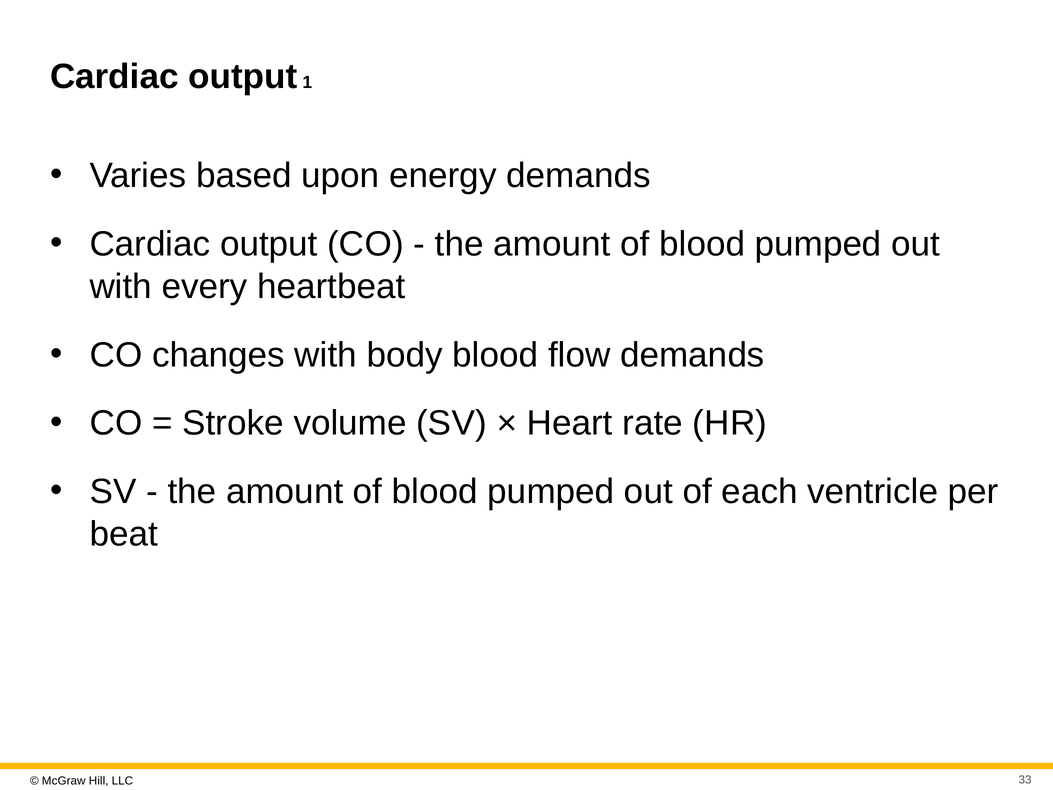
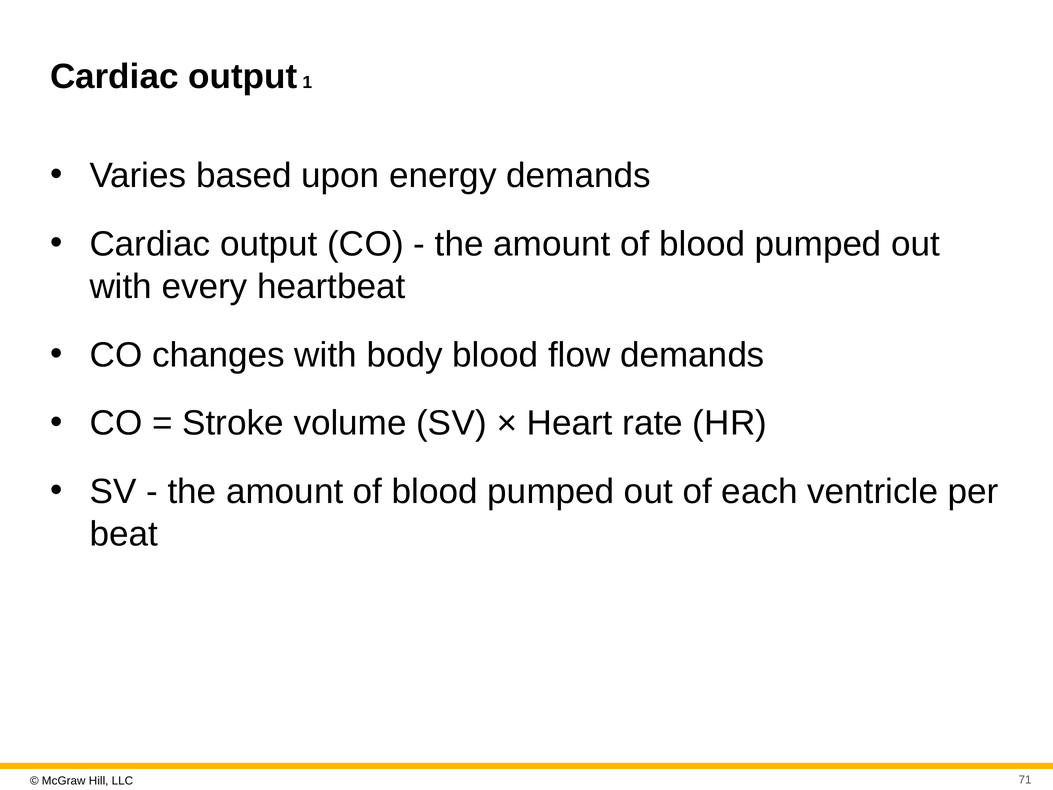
33: 33 -> 71 (1025, 780)
